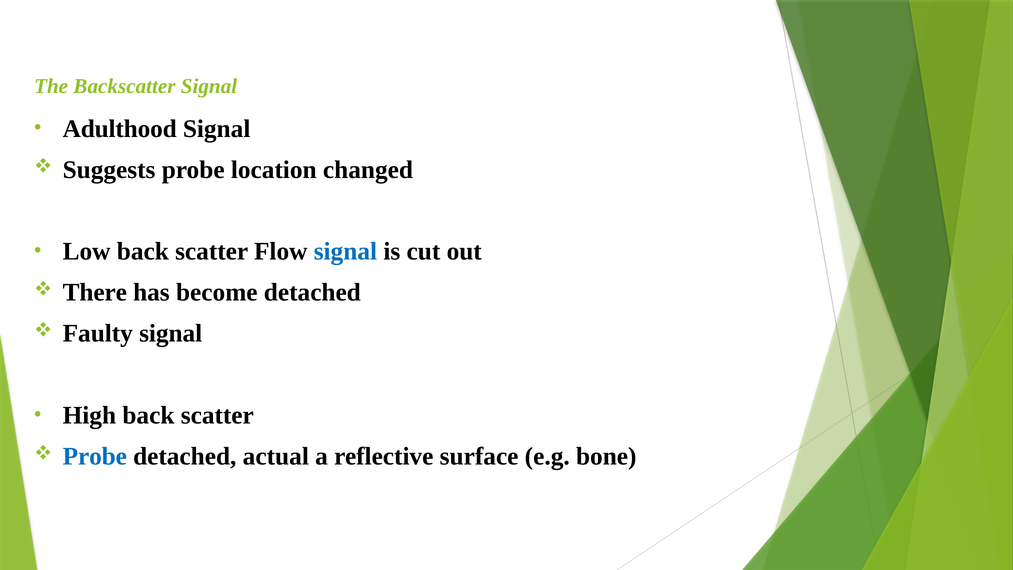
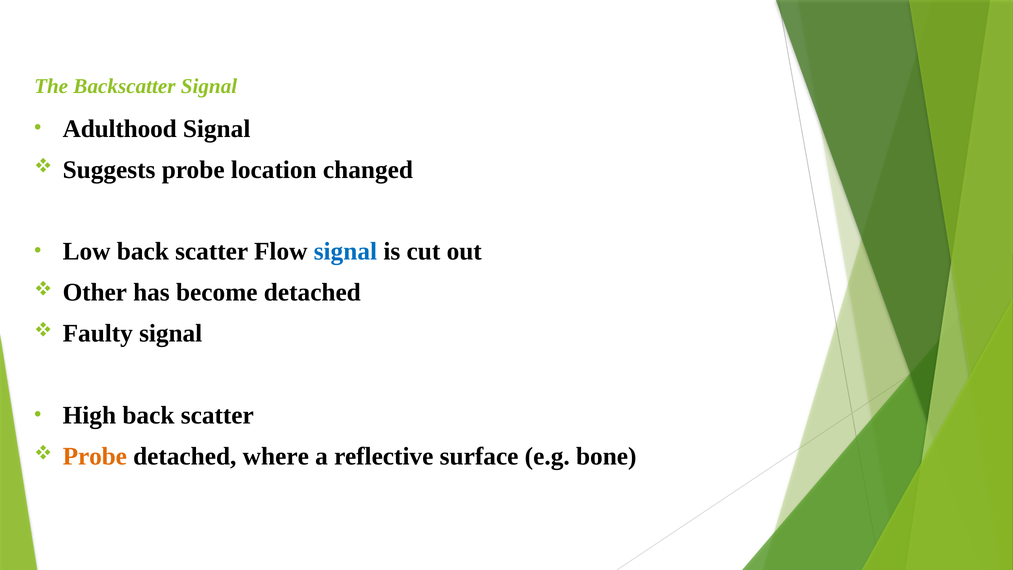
There: There -> Other (95, 292)
Probe colour: blue -> orange (95, 456)
actual: actual -> where (276, 456)
